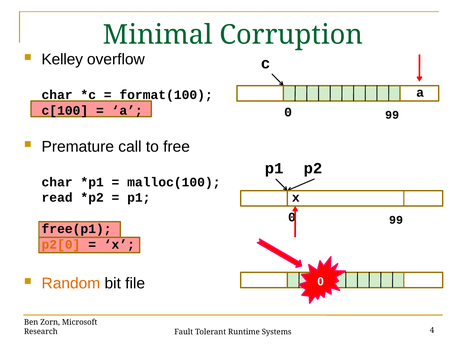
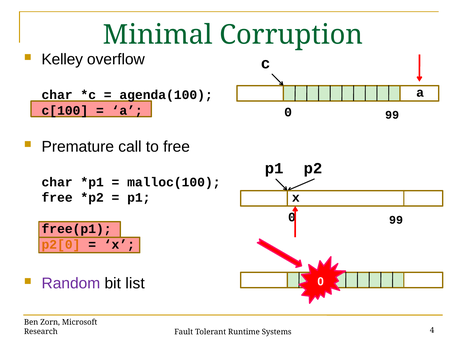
format(100: format(100 -> agenda(100 (166, 95)
read: read -> free (57, 197)
Random colour: orange -> purple (71, 283)
file: file -> list (135, 283)
